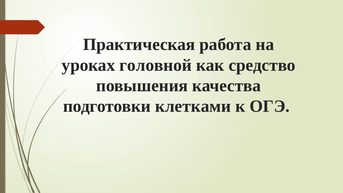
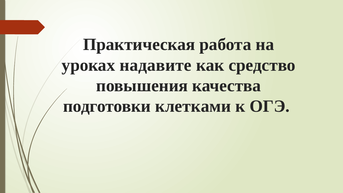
головной: головной -> надавите (156, 65)
